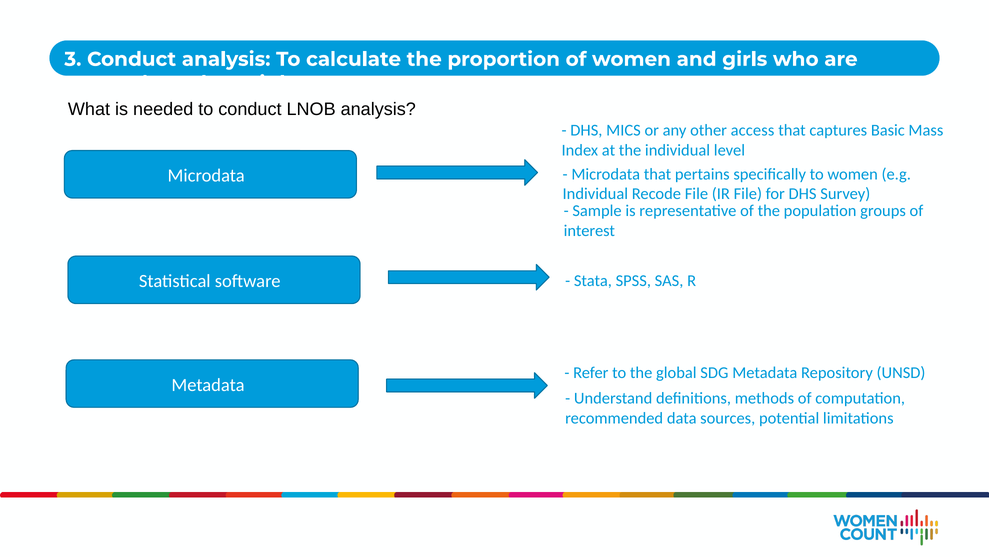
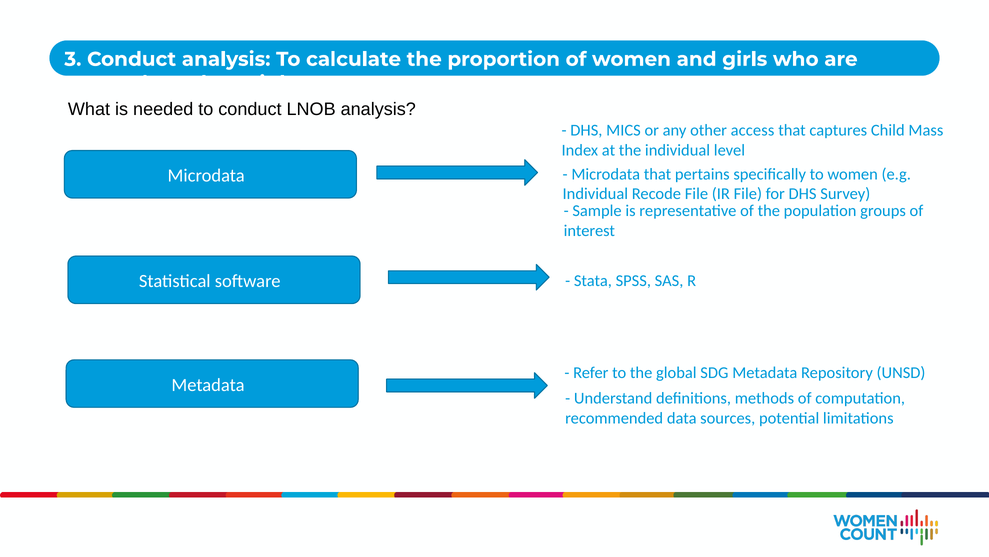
Basic: Basic -> Child (888, 130)
